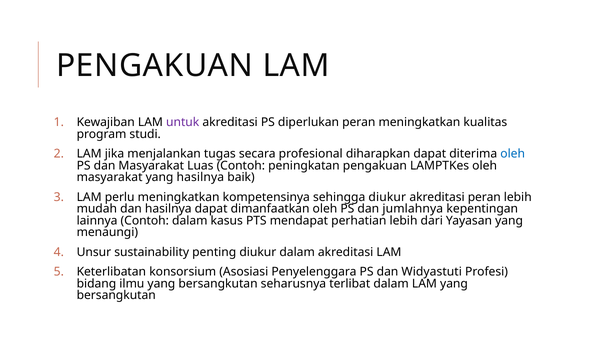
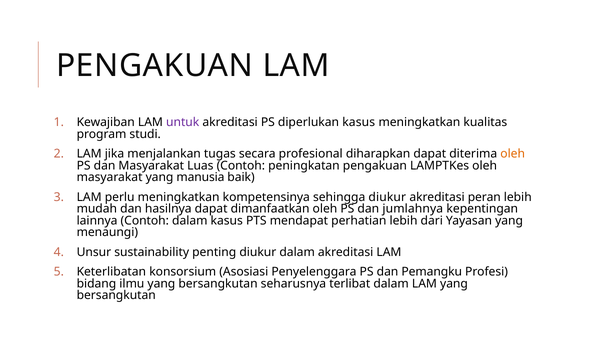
diperlukan peran: peran -> kasus (359, 122)
oleh colour: blue -> orange (513, 154)
yang hasilnya: hasilnya -> manusia (200, 178)
Widyastuti: Widyastuti -> Pemangku (432, 272)
